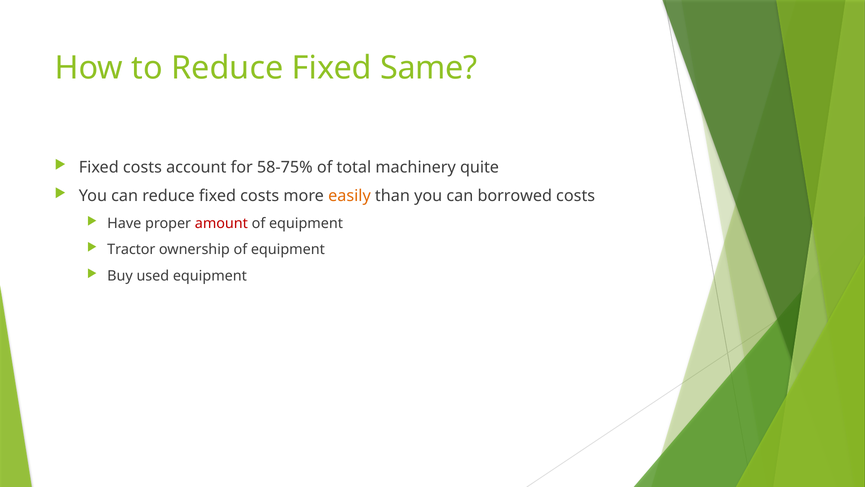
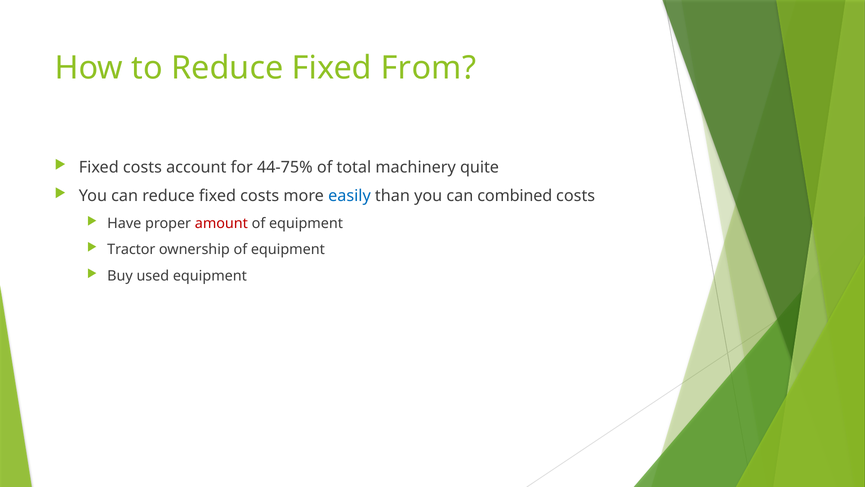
Same: Same -> From (428, 68)
58-75%: 58-75% -> 44-75% (285, 167)
easily colour: orange -> blue (349, 196)
borrowed: borrowed -> combined (515, 196)
